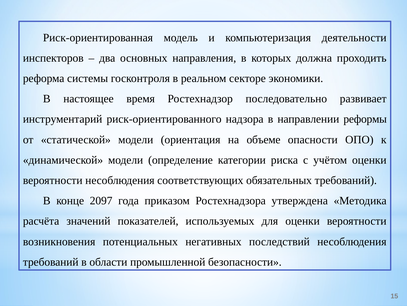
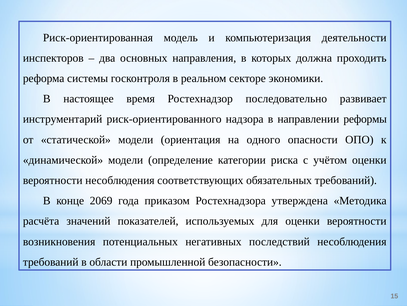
объеме: объеме -> одного (263, 139)
2097: 2097 -> 2069 (101, 200)
